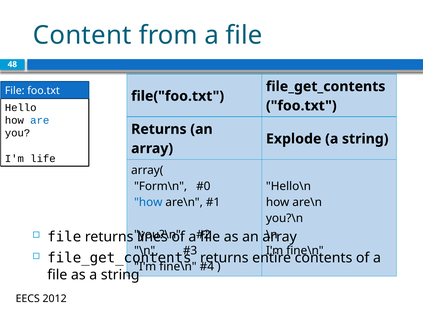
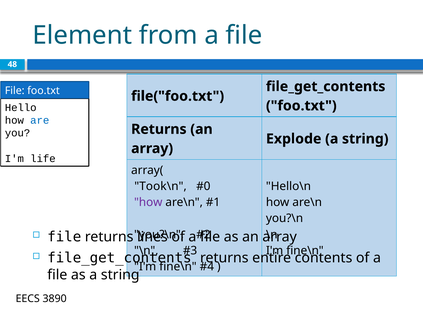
Content: Content -> Element (82, 35)
Form\n: Form\n -> Took\n (161, 186)
how colour: blue -> purple (148, 203)
2012: 2012 -> 3890 (55, 299)
